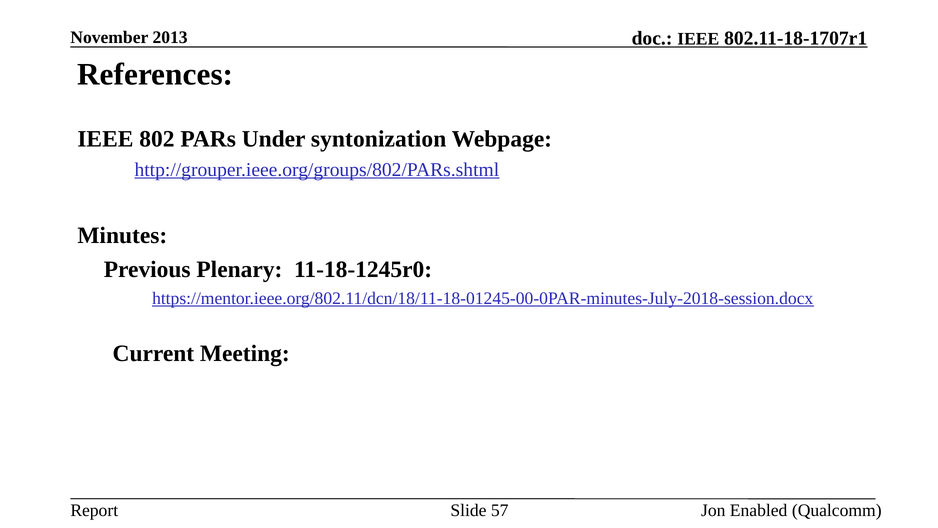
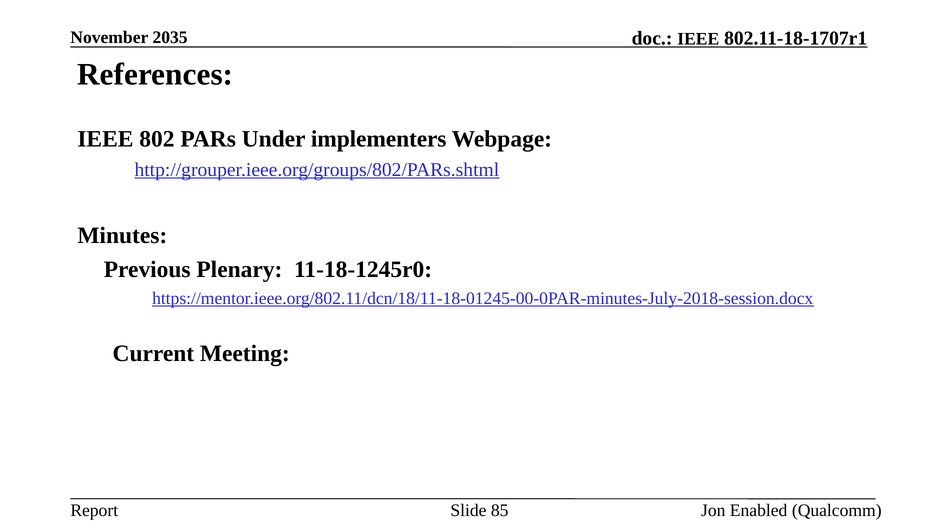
2013: 2013 -> 2035 (170, 37)
syntonization: syntonization -> implementers (379, 139)
57: 57 -> 85 (500, 510)
